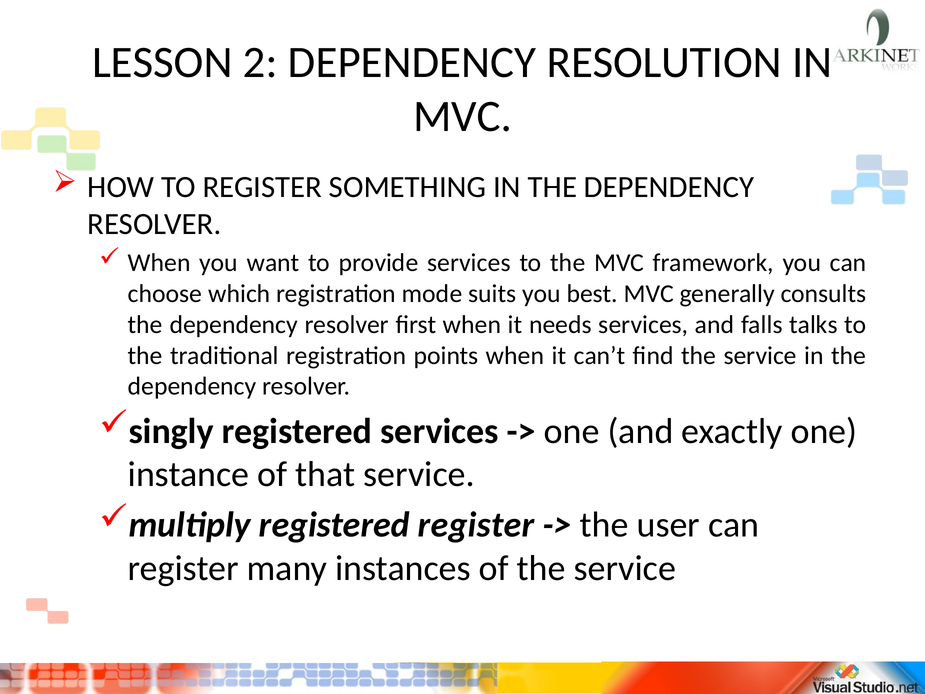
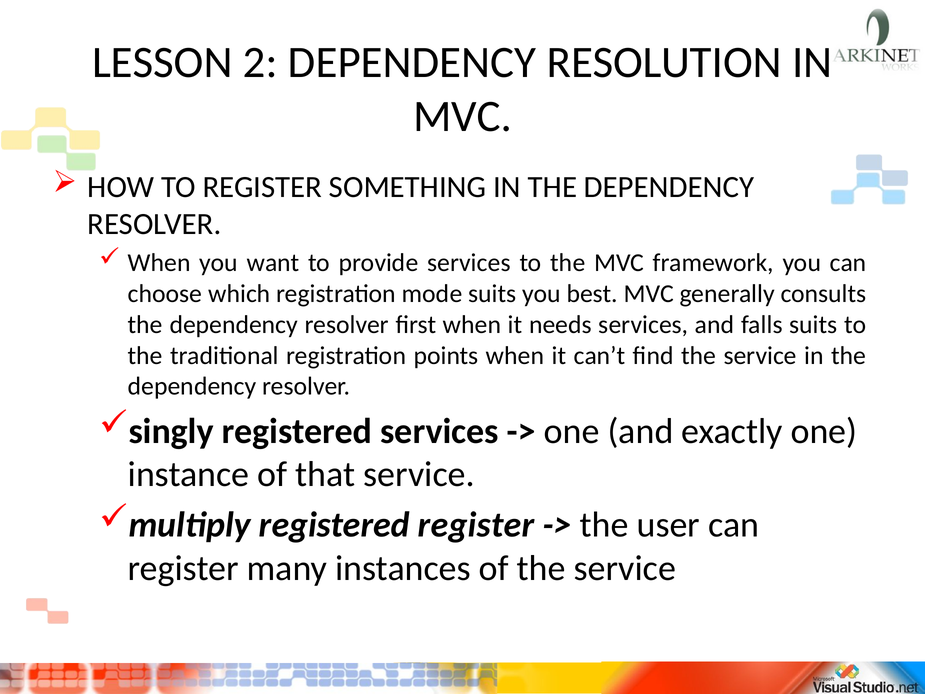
falls talks: talks -> suits (813, 325)
